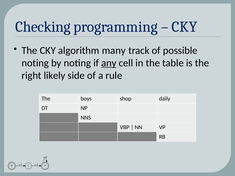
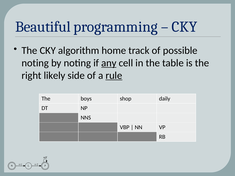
Checking: Checking -> Beautiful (43, 27)
many: many -> home (114, 50)
rule underline: none -> present (114, 76)
